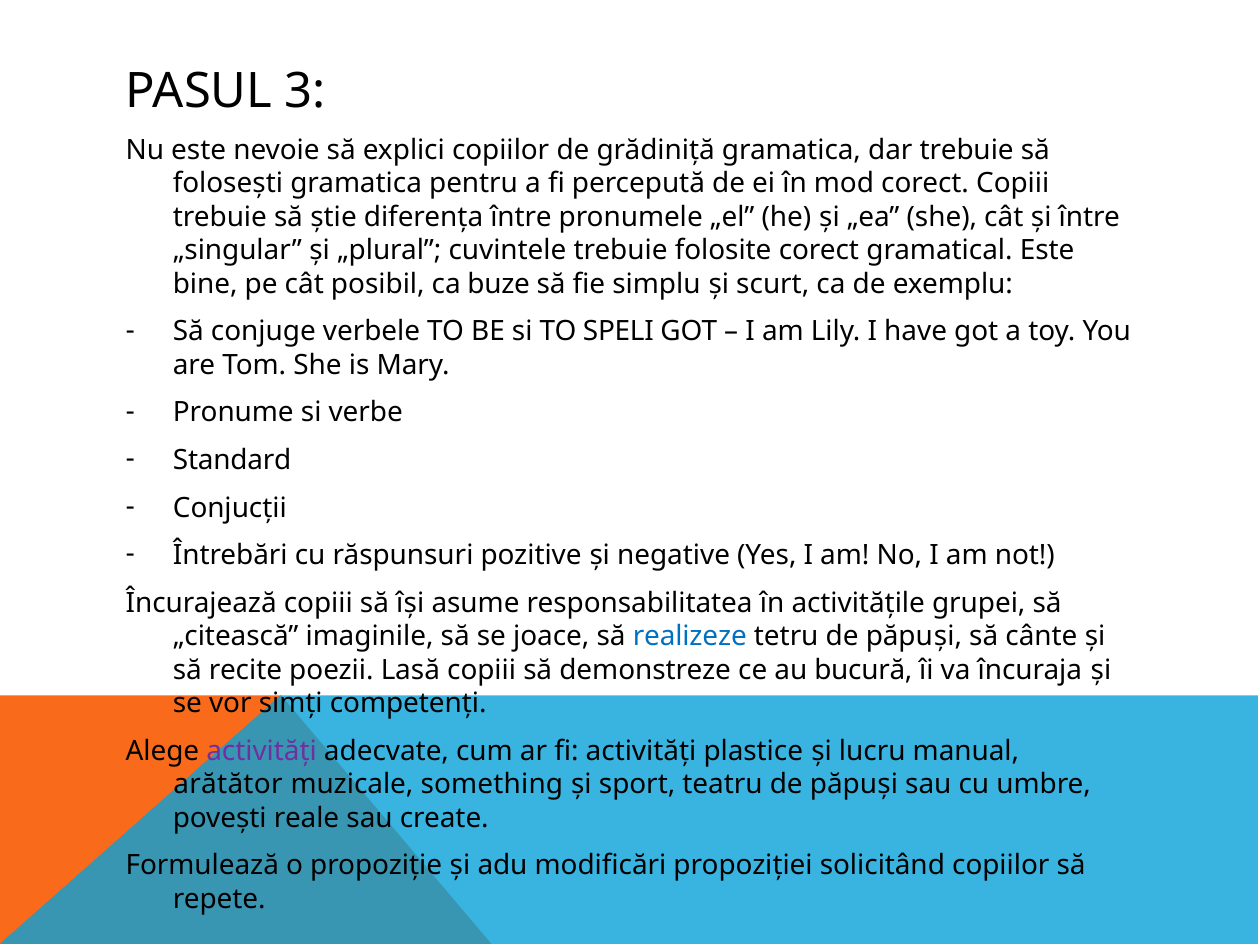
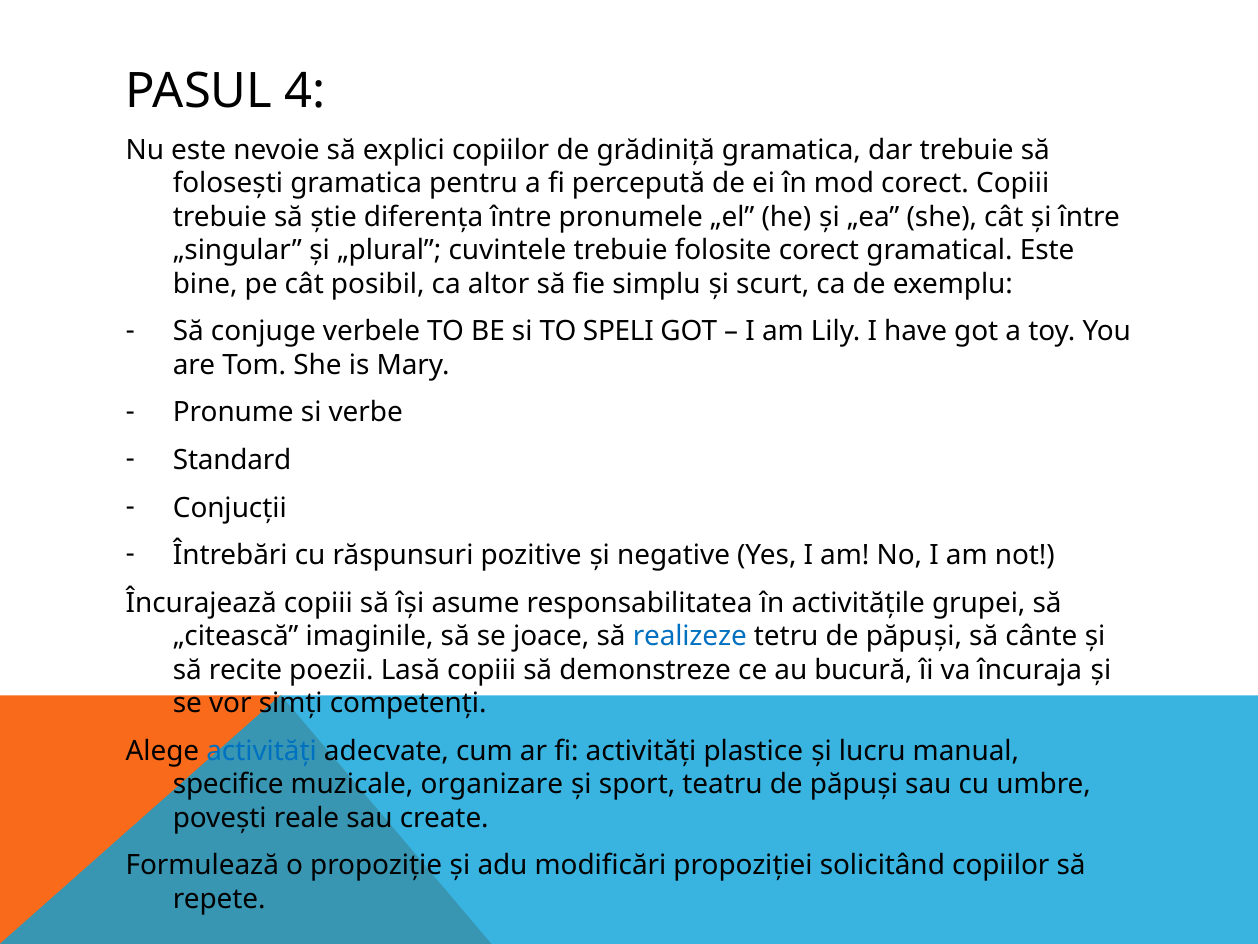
3: 3 -> 4 (305, 91)
buze: buze -> altor (499, 284)
activităţi colour: purple -> blue (262, 751)
arătător: arătător -> specifice (228, 784)
something: something -> organizare (492, 784)
